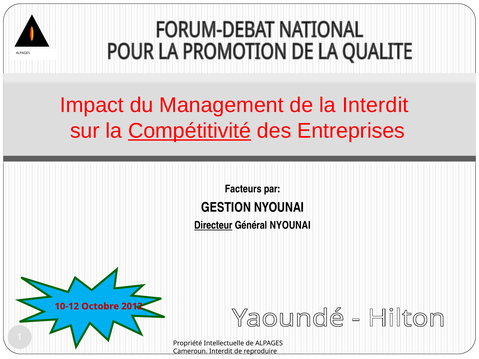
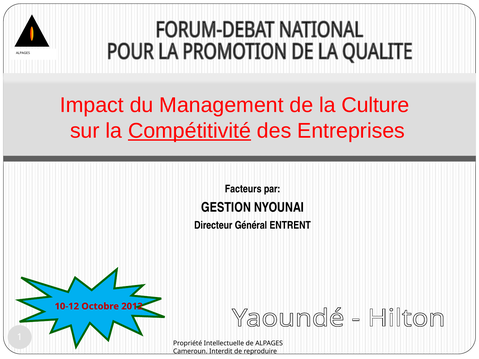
la Interdit: Interdit -> Culture (375, 105)
Directeur underline: present -> none (213, 226)
Général NYOUNAI: NYOUNAI -> ENTRENT (290, 226)
